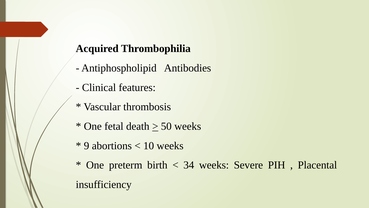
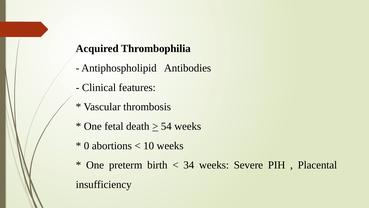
50: 50 -> 54 (166, 126)
9: 9 -> 0 (87, 145)
